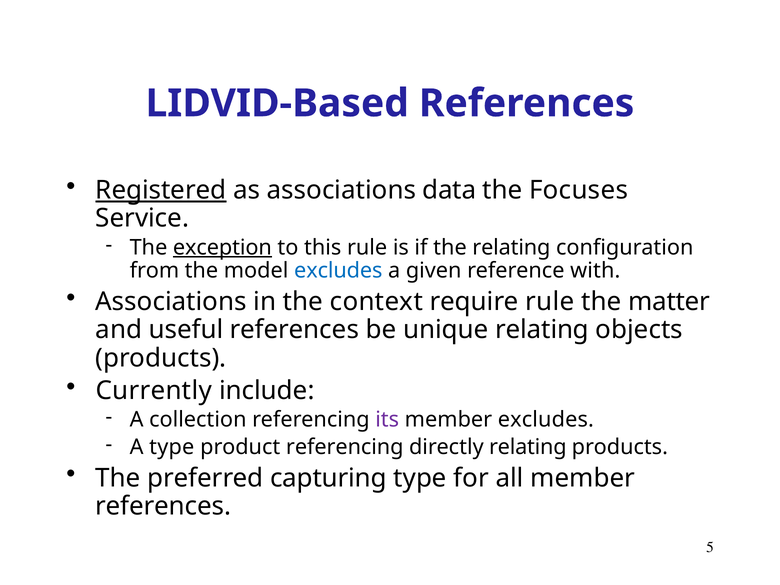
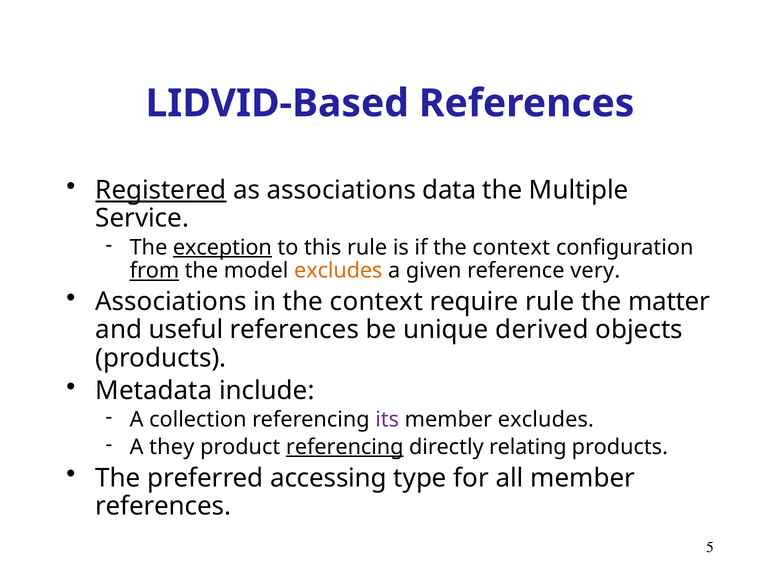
Focuses: Focuses -> Multiple (579, 190)
if the relating: relating -> context (511, 247)
from underline: none -> present (154, 271)
excludes colour: blue -> orange (338, 271)
with: with -> very (595, 271)
unique relating: relating -> derived (542, 330)
Currently: Currently -> Metadata (154, 391)
A type: type -> they (172, 447)
referencing underline: none -> present (345, 447)
capturing: capturing -> accessing (328, 478)
